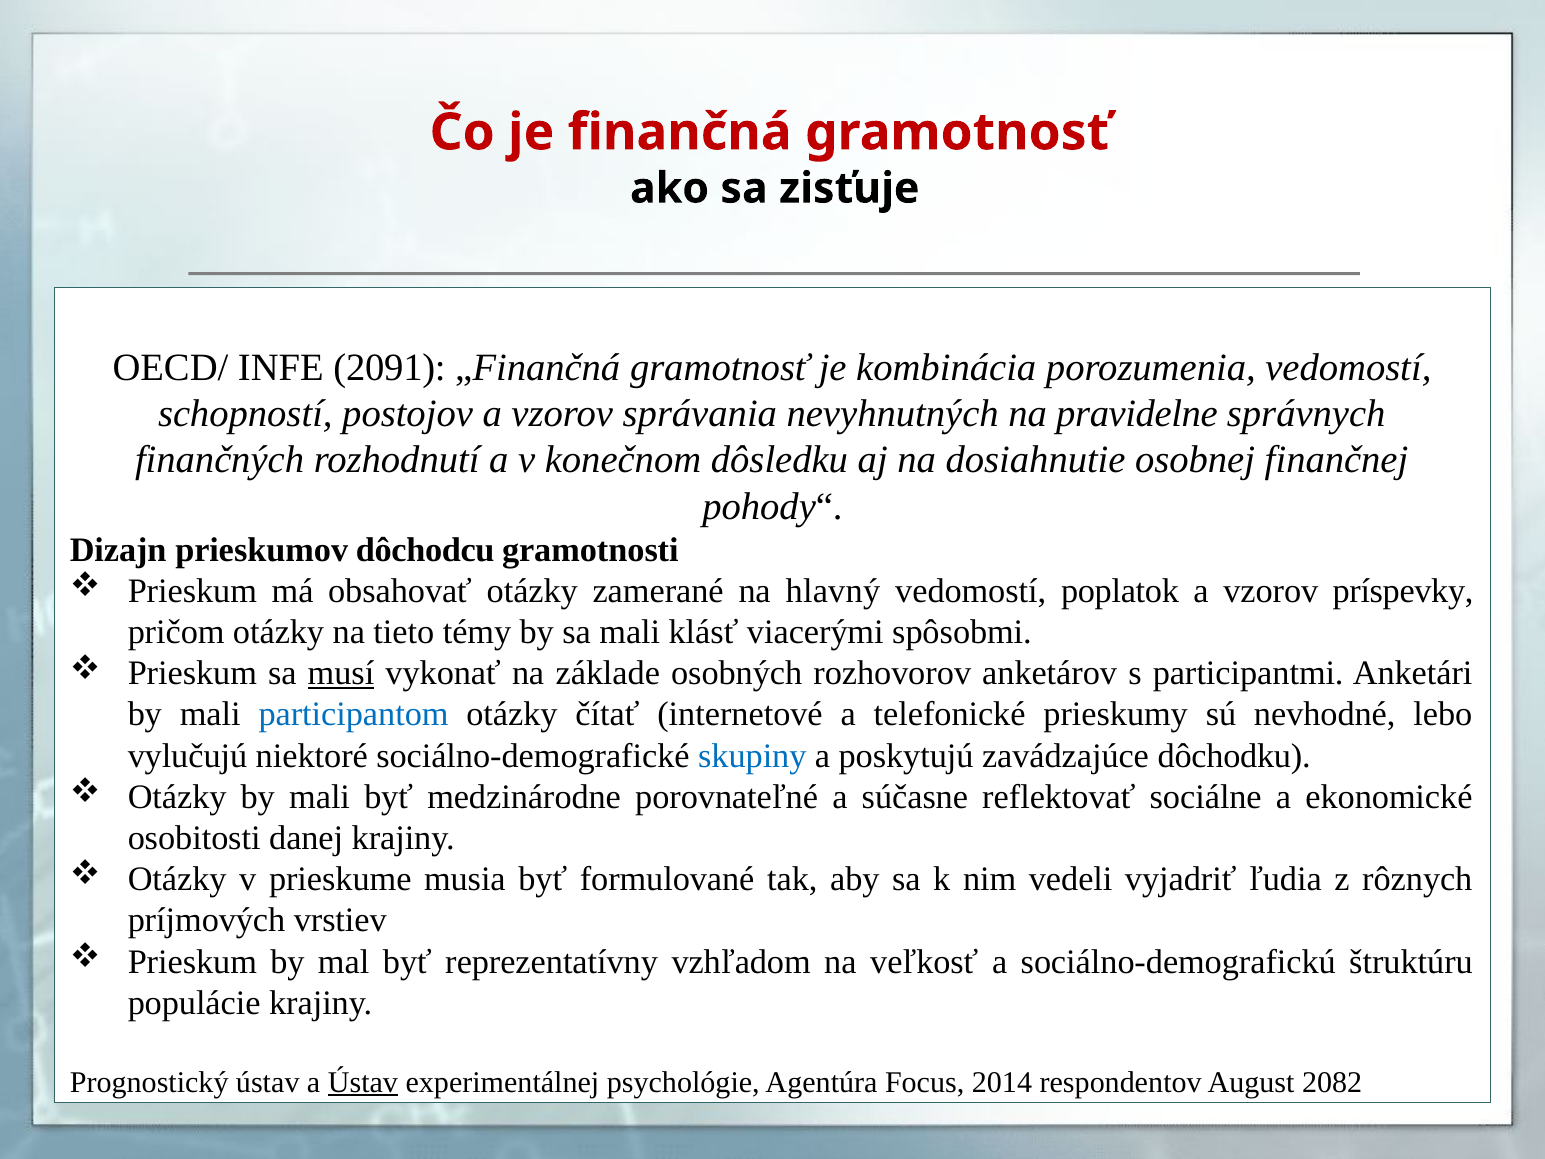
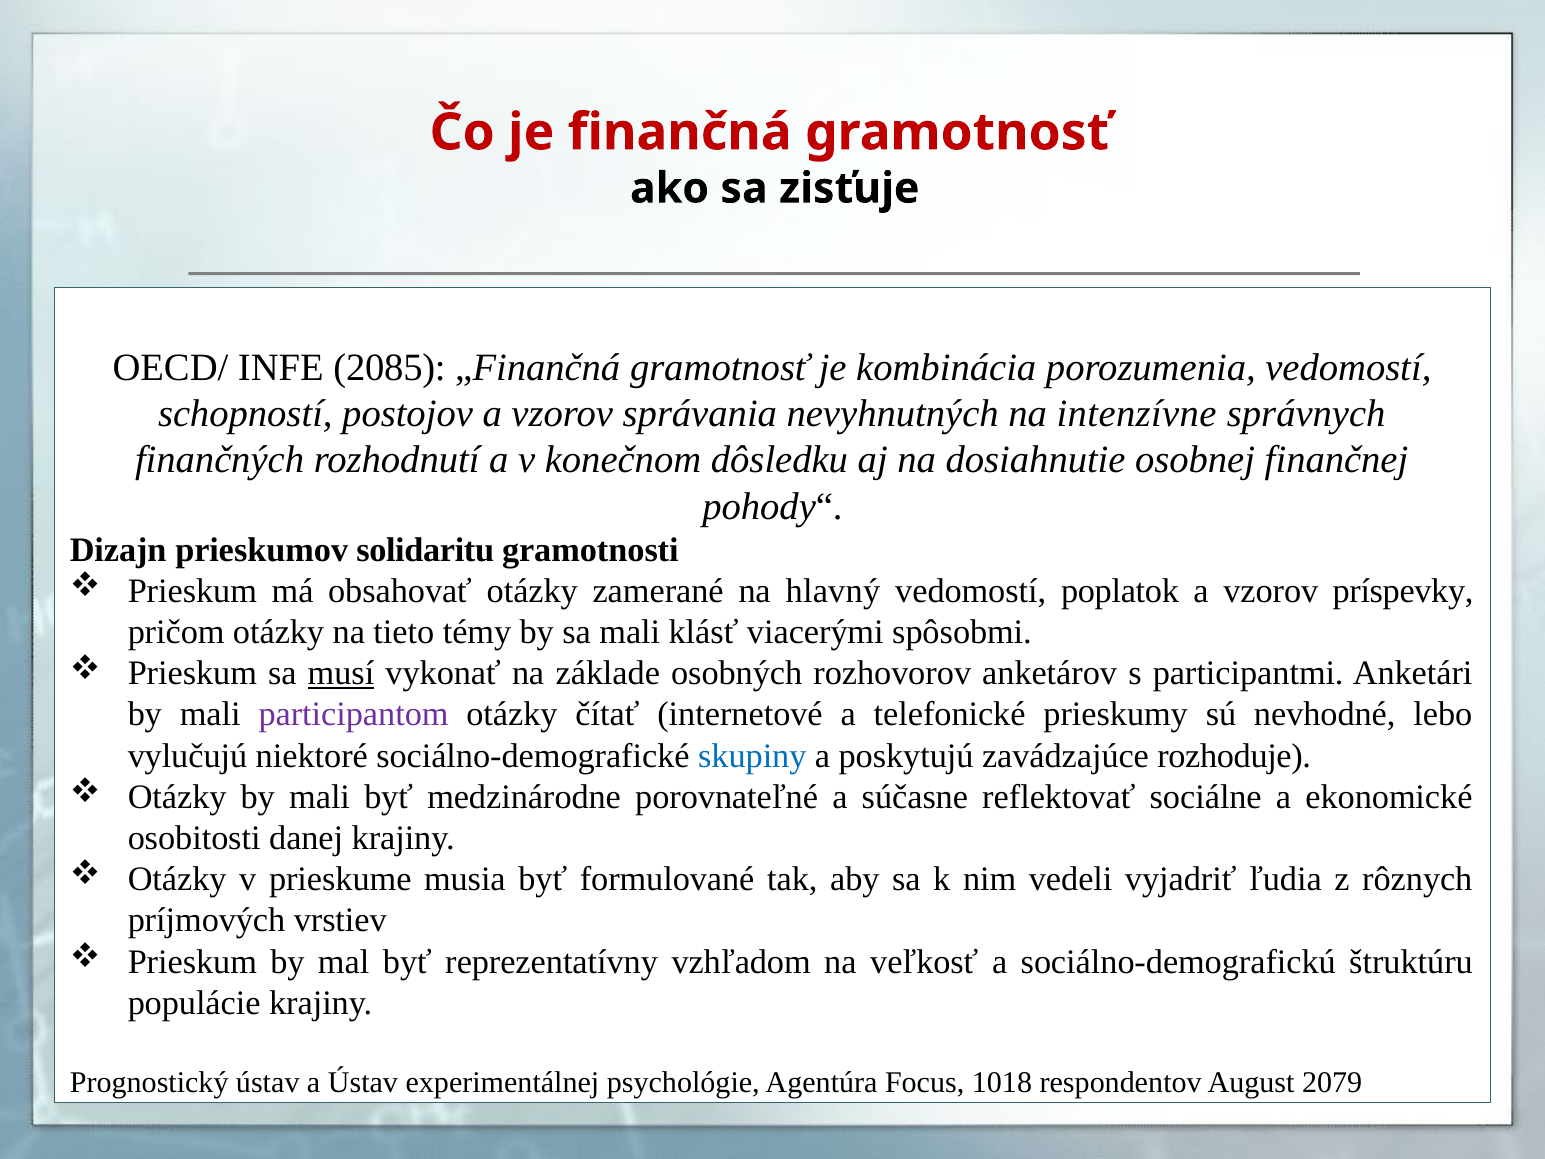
2091: 2091 -> 2085 (390, 367)
pravidelne: pravidelne -> intenzívne (1137, 414)
dôchodcu: dôchodcu -> solidaritu (425, 550)
participantom colour: blue -> purple (354, 714)
dôchodku: dôchodku -> rozhoduje (1234, 756)
Ústav underline: present -> none (363, 1082)
2014: 2014 -> 1018 (1002, 1082)
2082: 2082 -> 2079 (1332, 1082)
